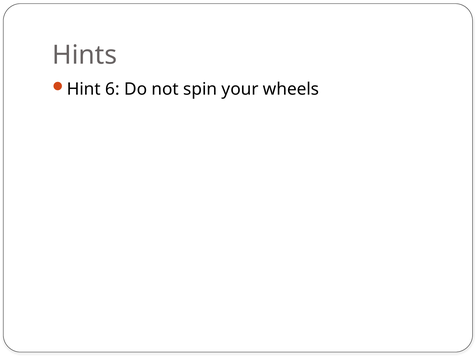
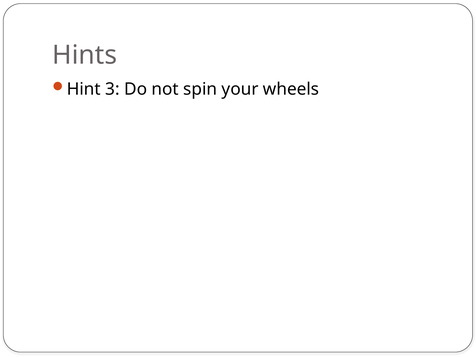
6: 6 -> 3 (112, 89)
